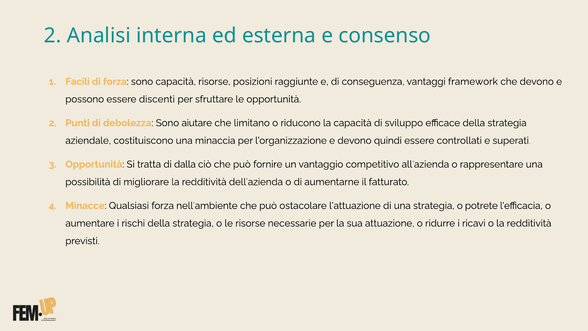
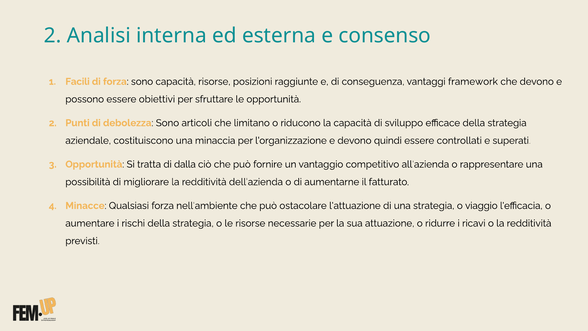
discenti: discenti -> obiettivi (157, 99)
aiutare: aiutare -> articoli (197, 123)
potrete: potrete -> viaggio (481, 206)
